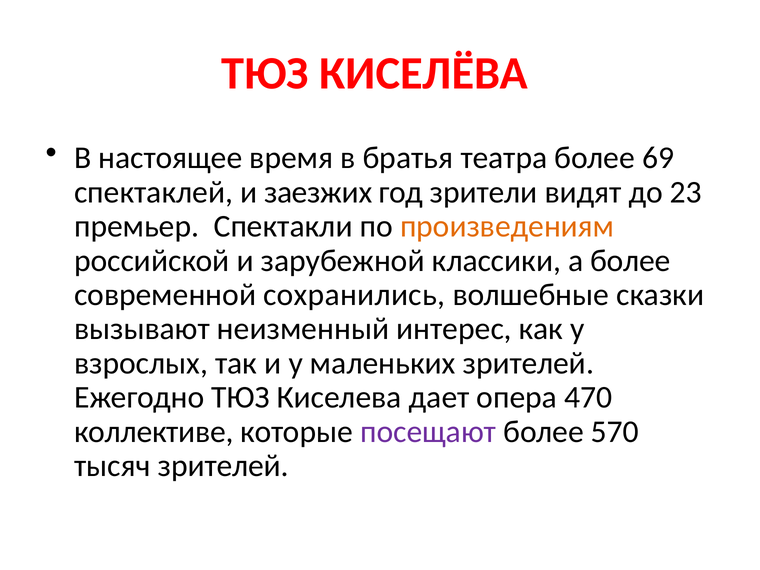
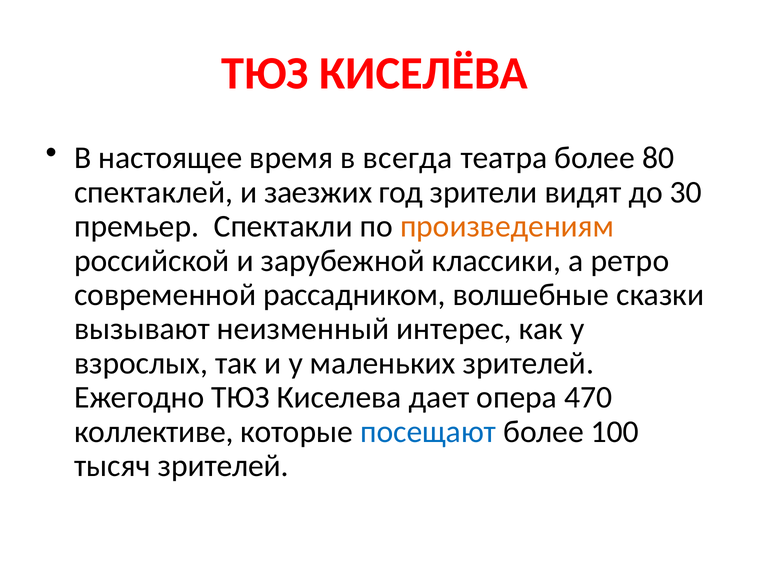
братья: братья -> всегда (408, 158)
69: 69 -> 80 (658, 158)
23: 23 -> 30 (686, 192)
а более: более -> ретро (630, 261)
сохранились: сохранились -> рассадником (354, 295)
посещают colour: purple -> blue (428, 432)
570: 570 -> 100 (615, 432)
